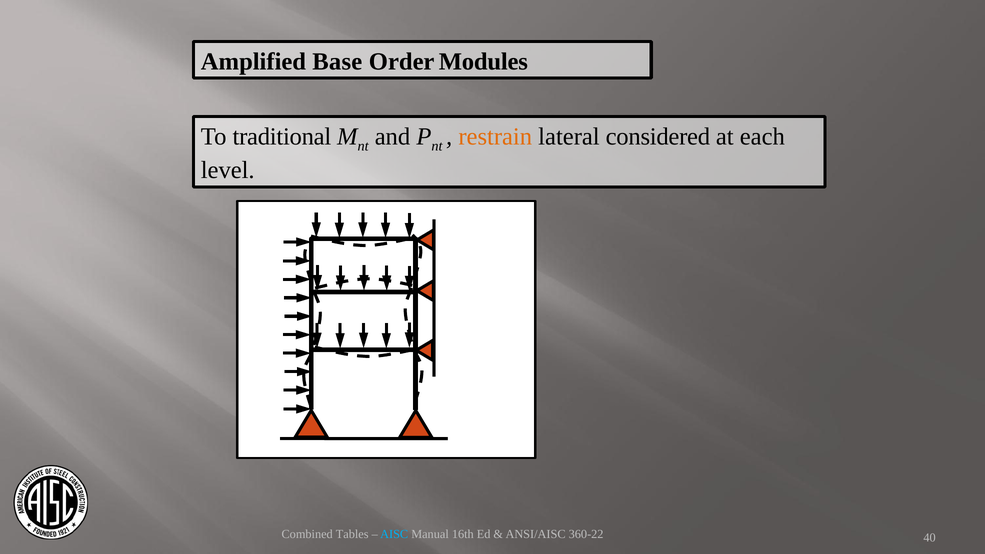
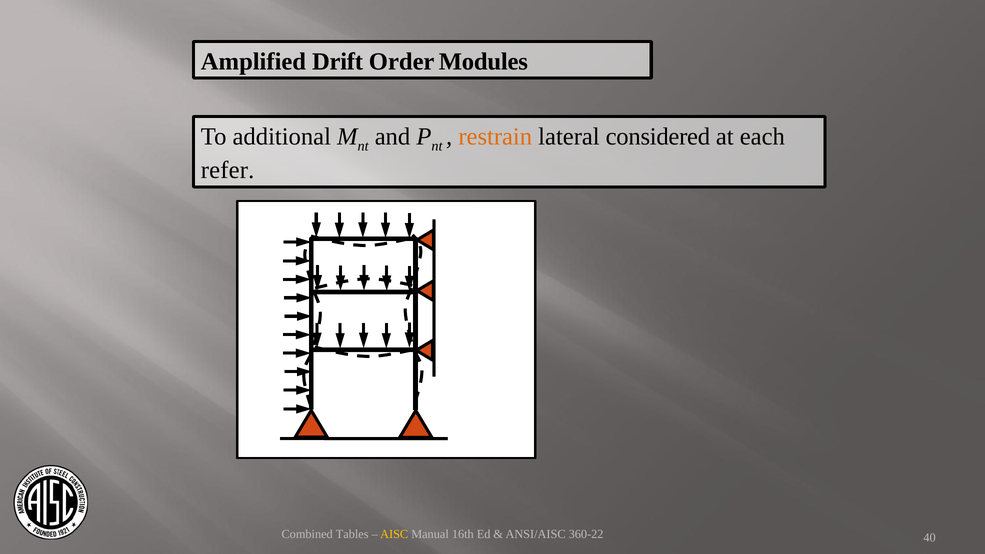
Base: Base -> Drift (338, 61)
traditional: traditional -> additional (282, 137)
level: level -> refer (228, 170)
AISC colour: light blue -> yellow (394, 534)
